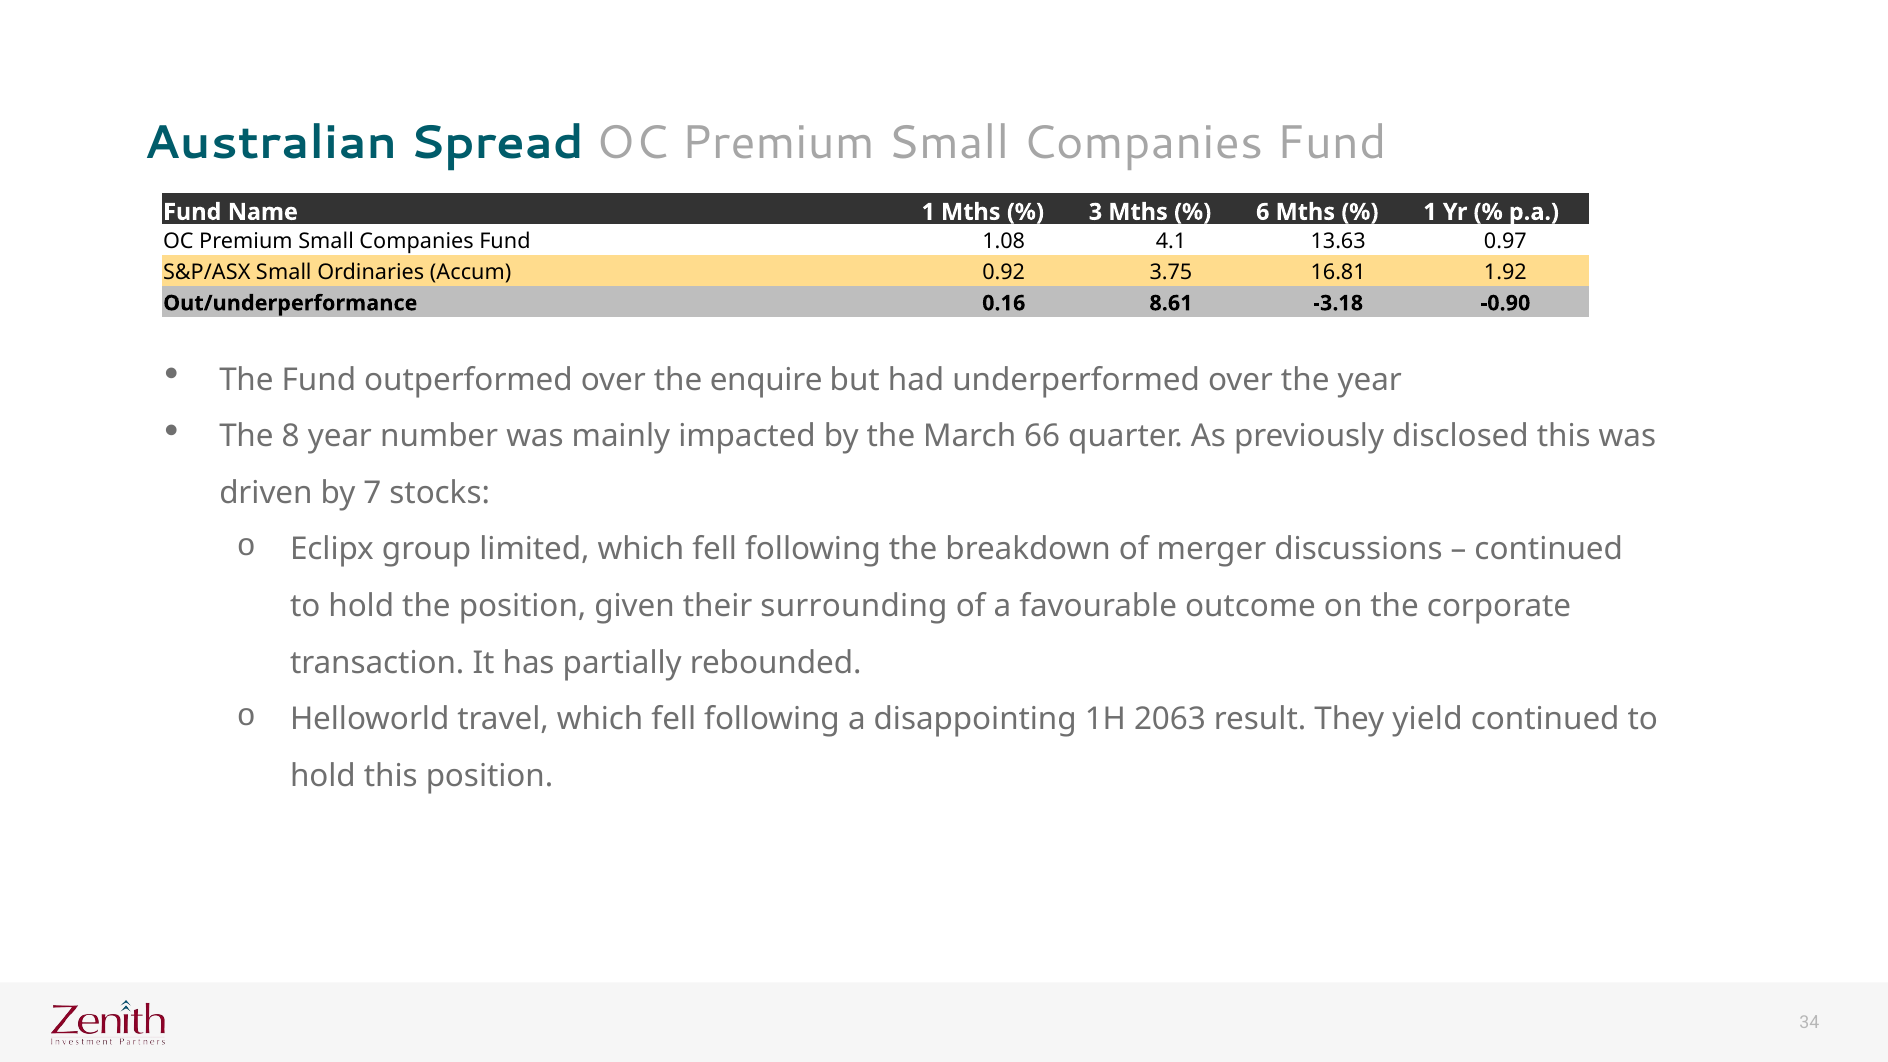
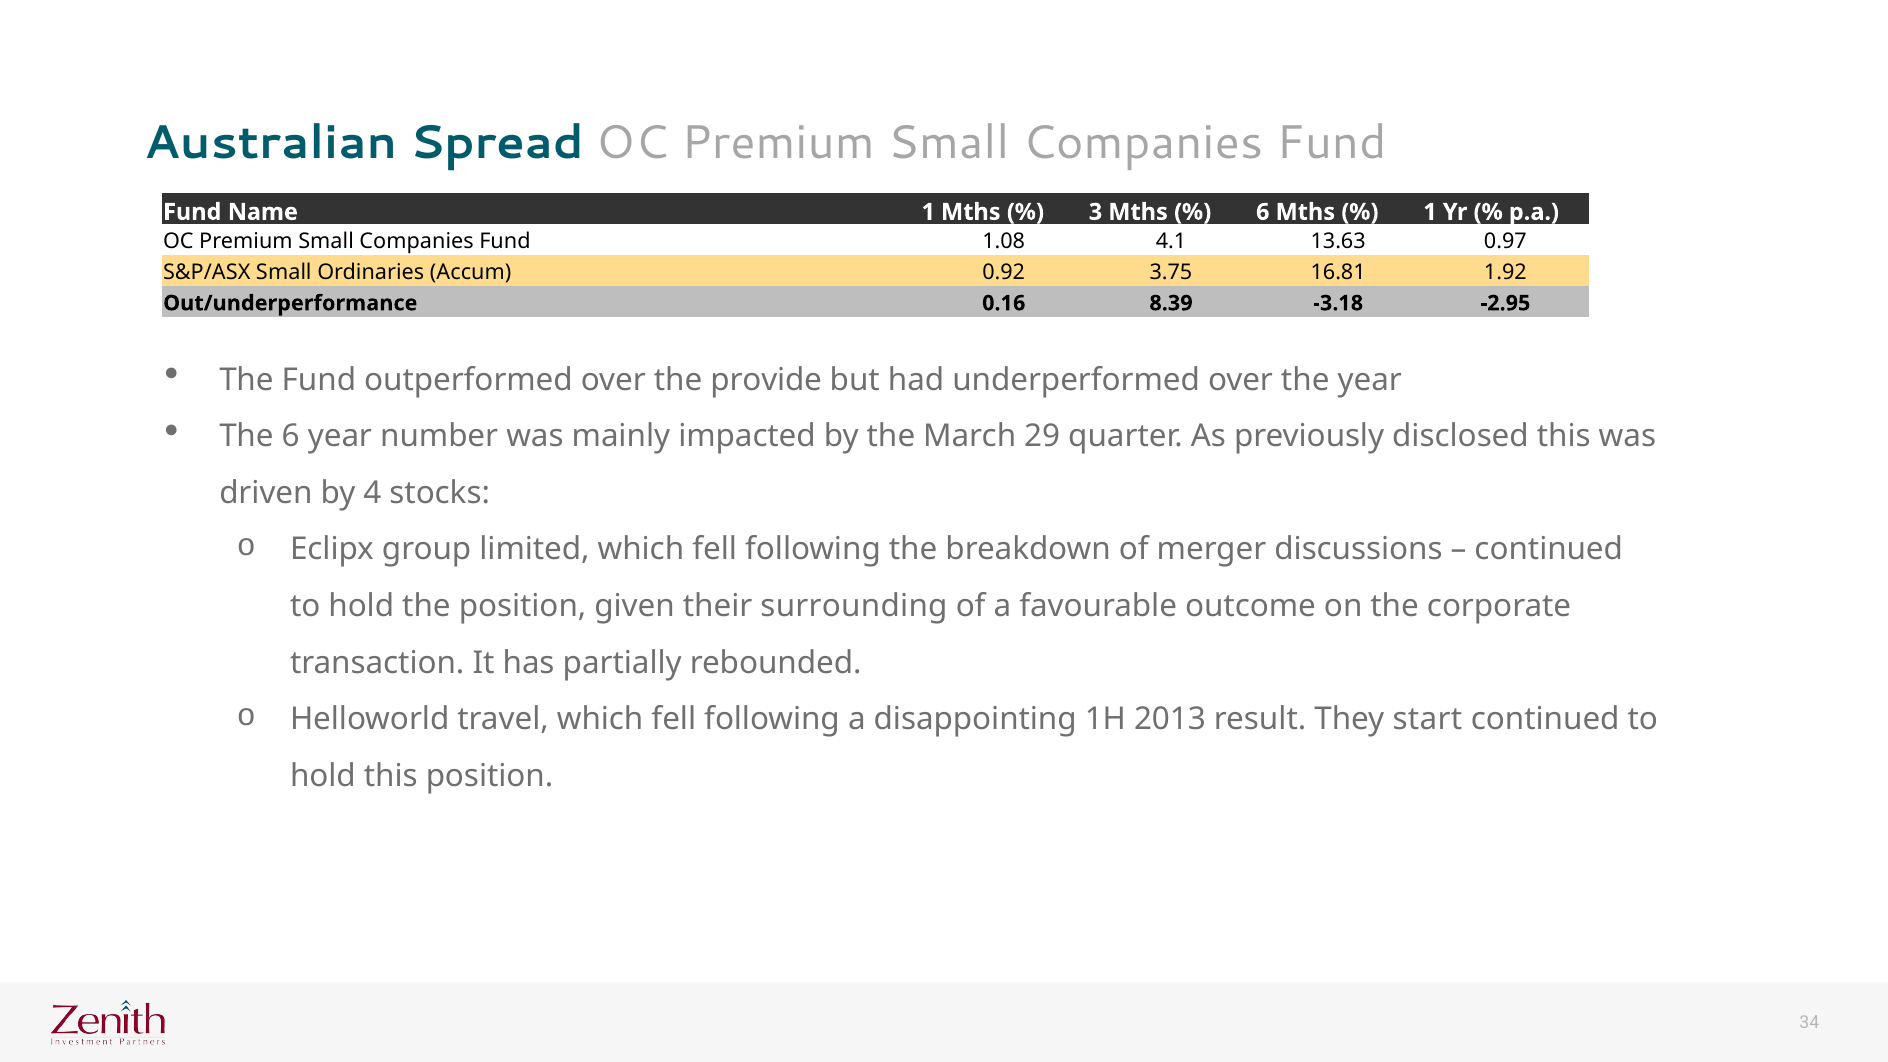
8.61: 8.61 -> 8.39 (1171, 303)
-0.90: -0.90 -> -2.95 (1505, 303)
enquire: enquire -> provide (766, 380)
The 8: 8 -> 6 (291, 436)
66: 66 -> 29 (1042, 436)
7: 7 -> 4 (372, 493)
2063: 2063 -> 2013 (1170, 719)
yield: yield -> start (1427, 719)
